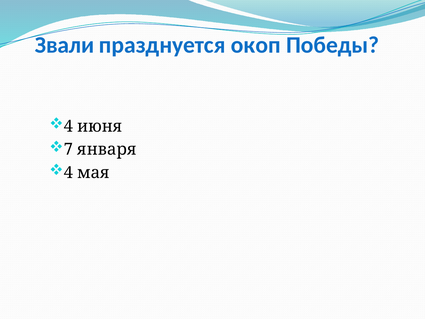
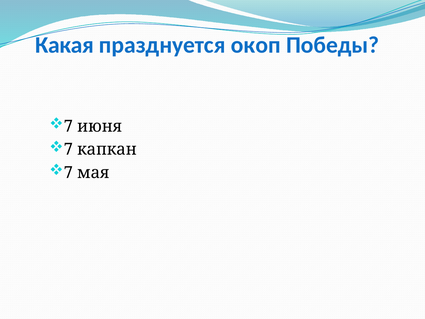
Звали: Звали -> Какая (65, 45)
4: 4 -> 7 (68, 126)
января: января -> капкан (107, 149)
4: 4 -> 7 (68, 172)
